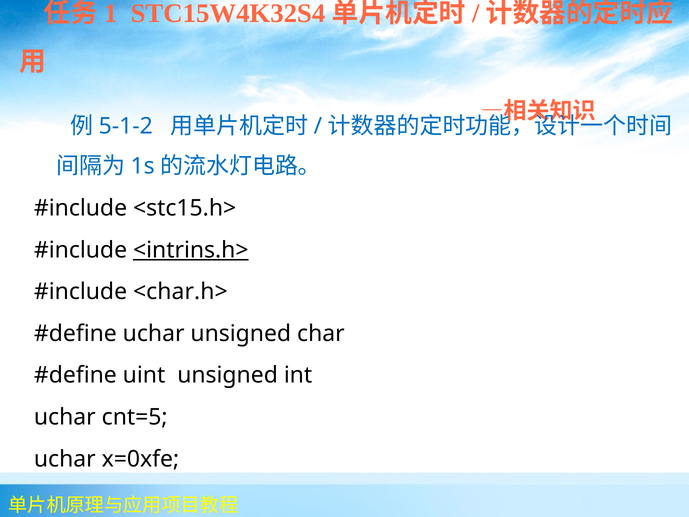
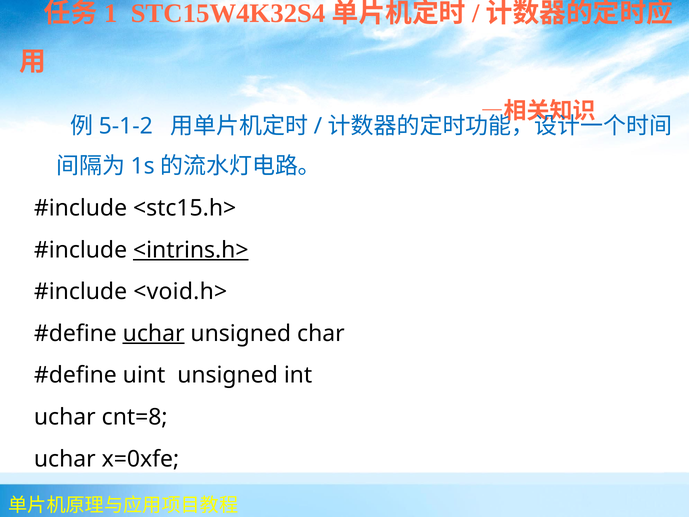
<char.h>: <char.h> -> <void.h> (180, 292)
uchar underline: none -> present (154, 333)
cnt=5: cnt=5 -> cnt=8 (135, 417)
